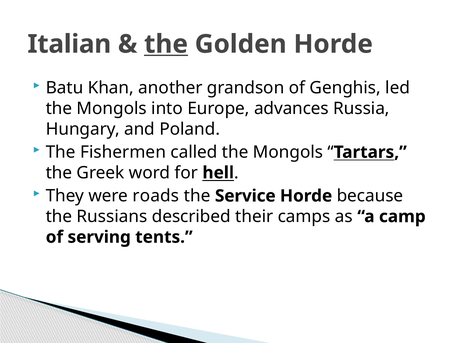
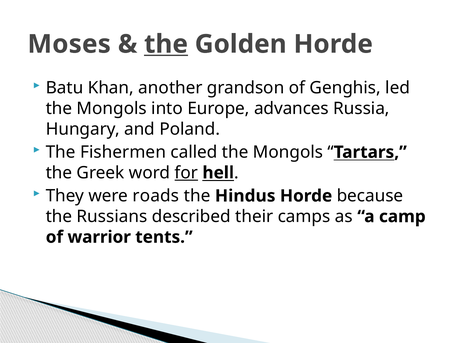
Italian: Italian -> Moses (69, 44)
for underline: none -> present (186, 173)
Service: Service -> Hindus (245, 196)
serving: serving -> warrior (99, 237)
